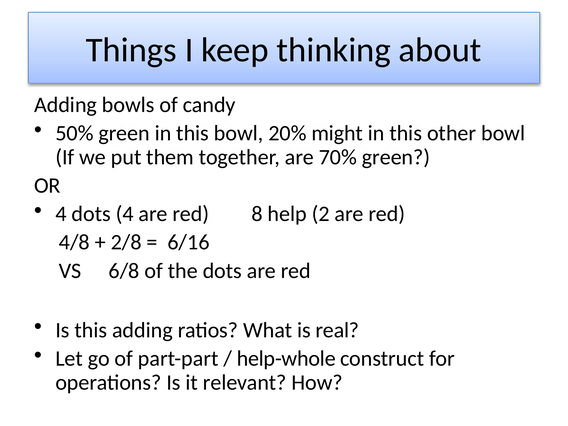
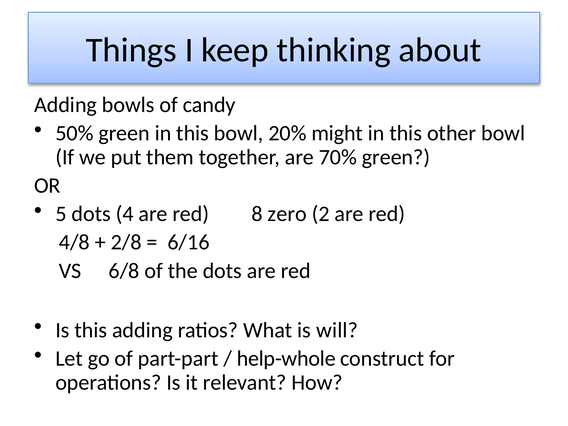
4: 4 -> 5 (61, 214)
help: help -> zero (287, 214)
real: real -> will (337, 330)
